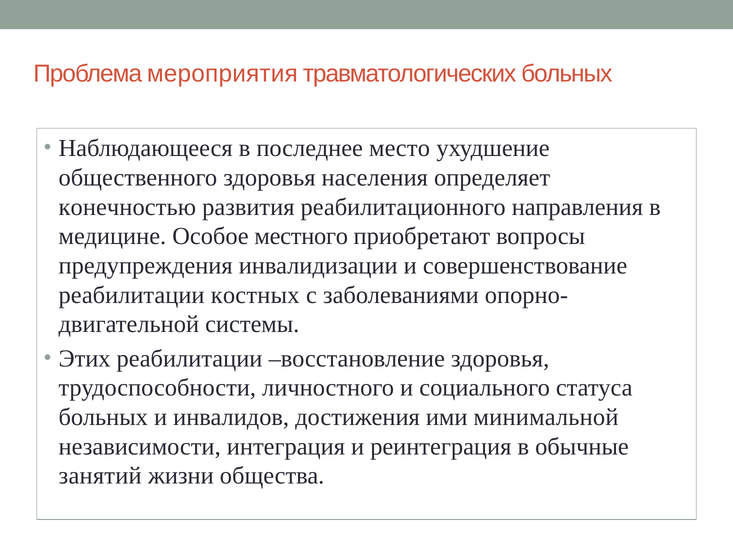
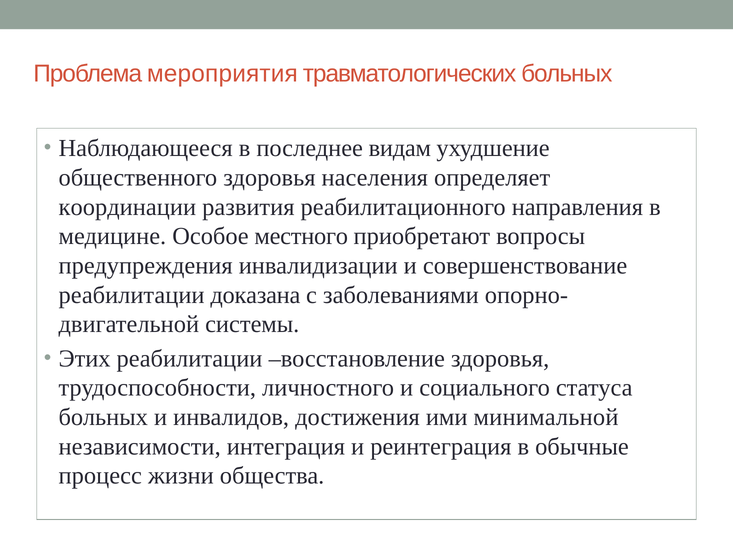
место: место -> видам (400, 148)
конечностью: конечностью -> координации (127, 207)
костных: костных -> доказана (255, 295)
занятий: занятий -> процесс (100, 476)
